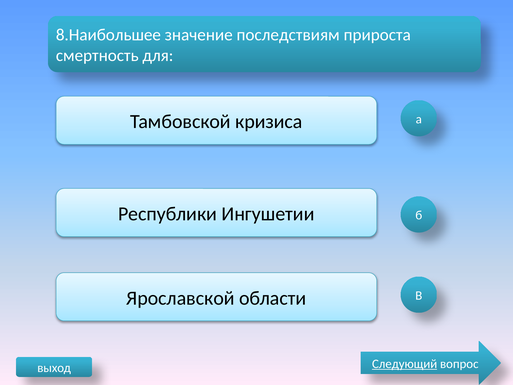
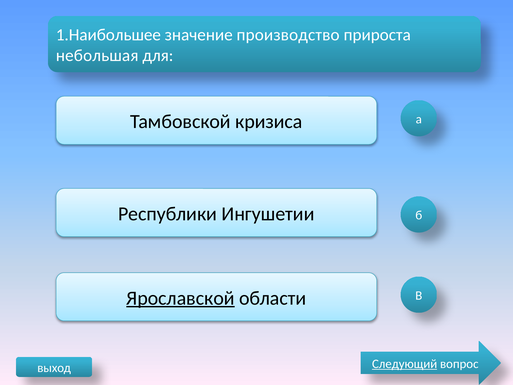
8.Наибольшее: 8.Наибольшее -> 1.Наибольшее (108, 35)
последствиям: последствиям -> производство (288, 35)
смертность: смертность -> небольшая (97, 56)
Ярославской underline: none -> present (180, 298)
